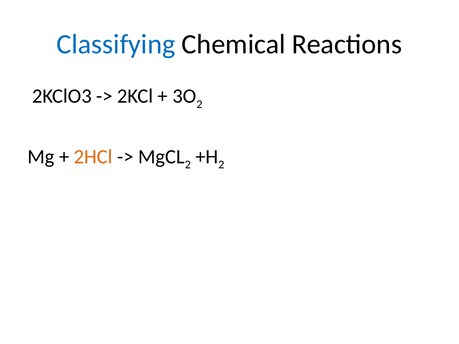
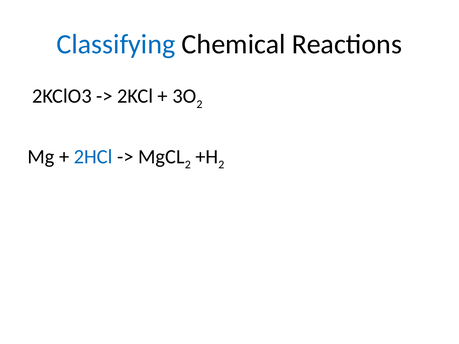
2HCl colour: orange -> blue (93, 157)
